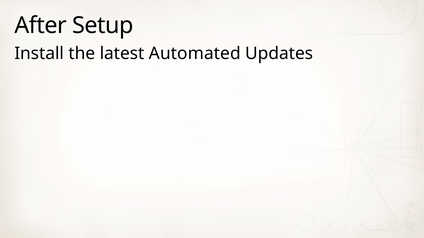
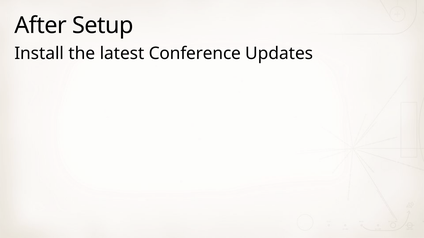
Automated: Automated -> Conference (195, 54)
